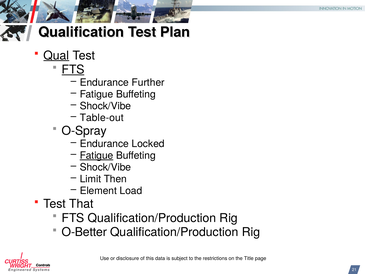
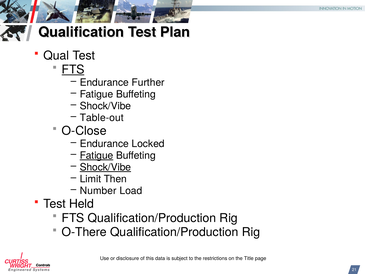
Qual underline: present -> none (56, 55)
O-Spray: O-Spray -> O-Close (84, 131)
Shock/Vibe underline: none -> present (105, 167)
Element: Element -> Number (98, 191)
That: That -> Held (81, 204)
O-Better: O-Better -> O-There (84, 232)
